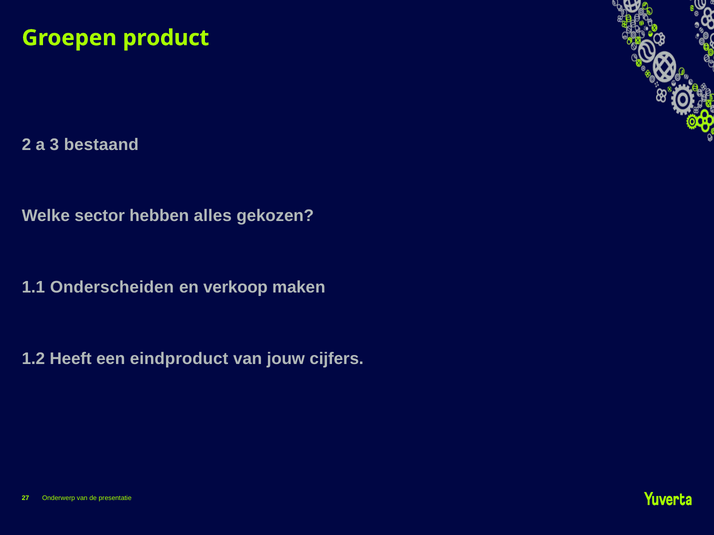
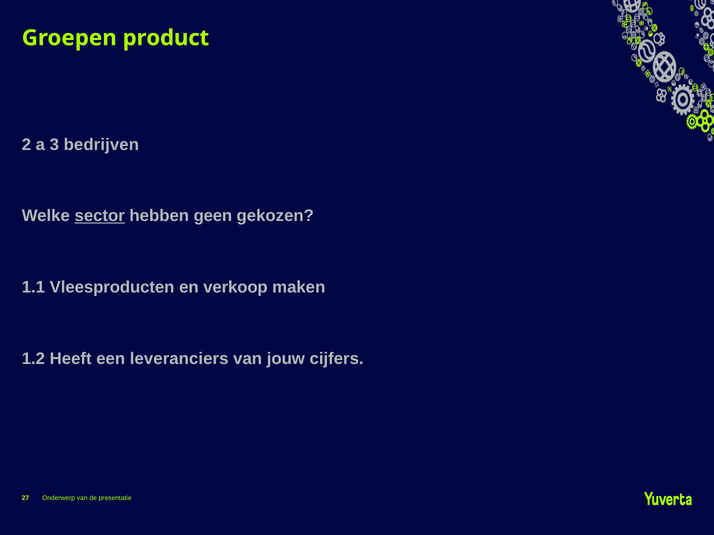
bestaand: bestaand -> bedrijven (101, 145)
sector underline: none -> present (100, 216)
alles: alles -> geen (213, 216)
Onderscheiden: Onderscheiden -> Vleesproducten (112, 288)
eindproduct: eindproduct -> leveranciers (179, 359)
